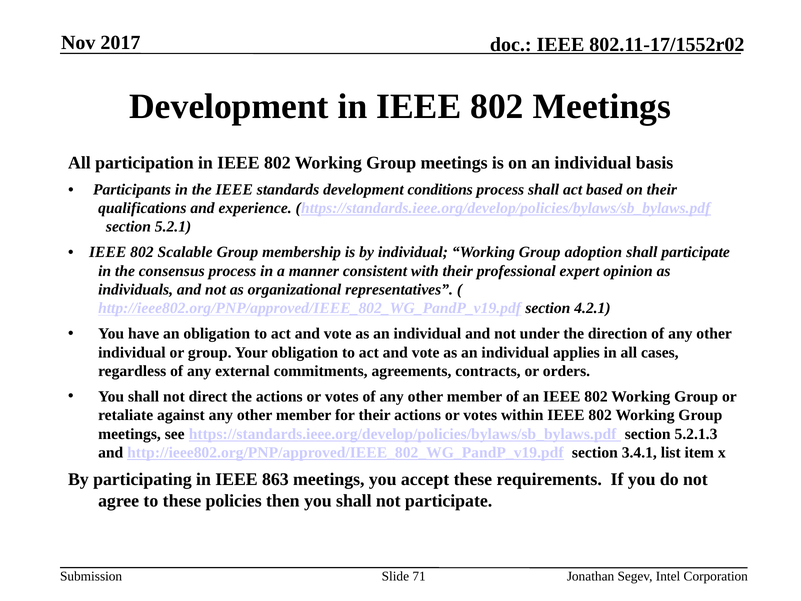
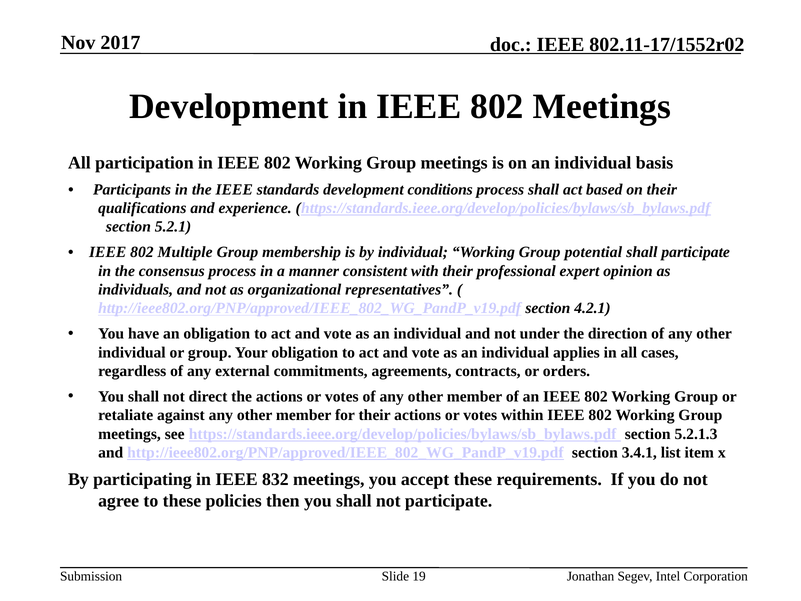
Scalable: Scalable -> Multiple (185, 252)
adoption: adoption -> potential (593, 252)
863: 863 -> 832 (275, 479)
71: 71 -> 19 (419, 576)
